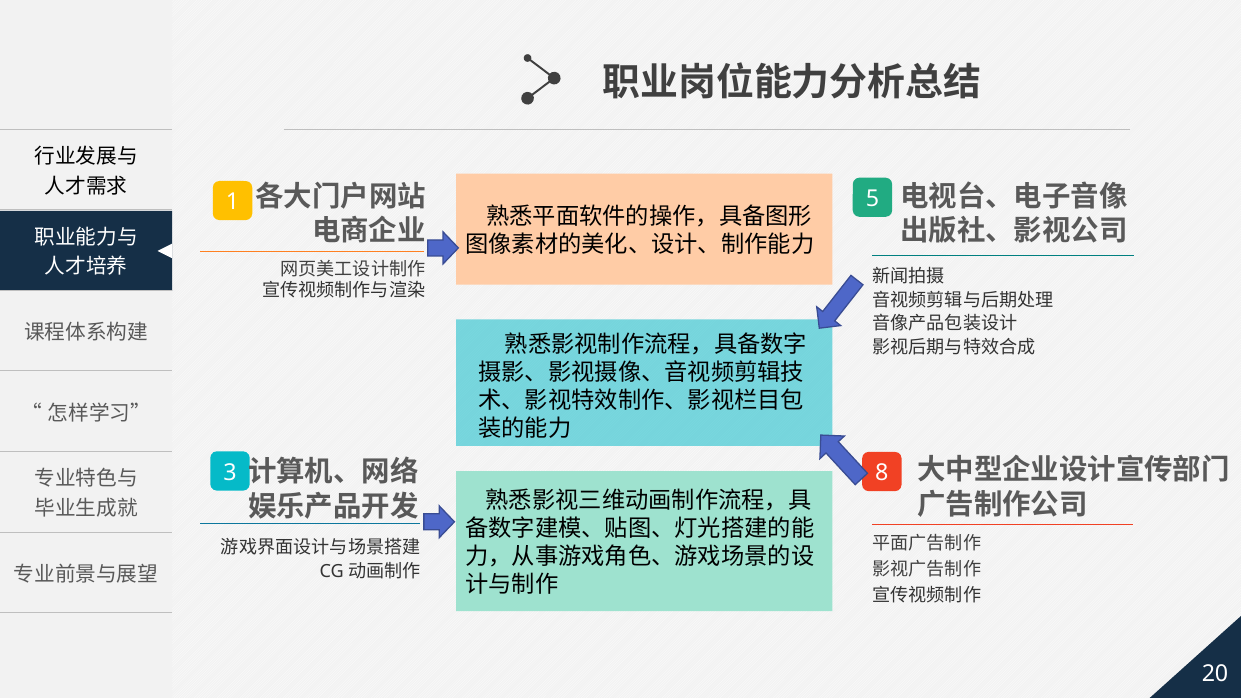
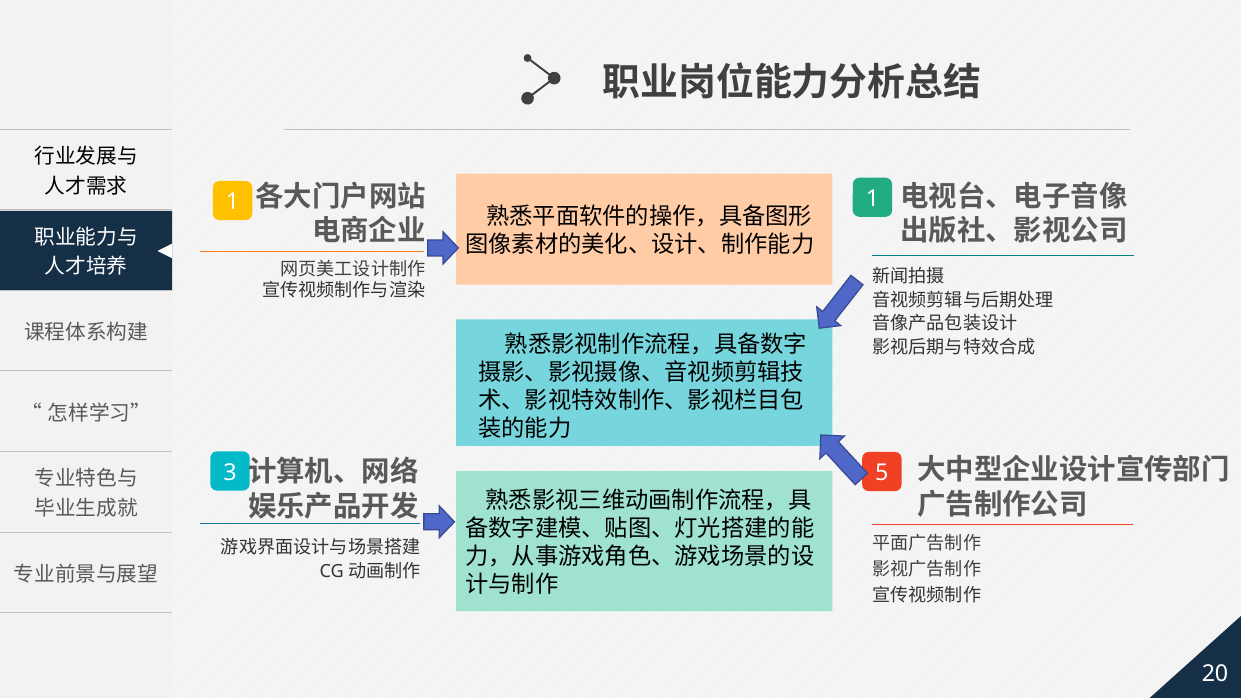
1 5: 5 -> 1 (872, 199)
8: 8 -> 5 (882, 473)
